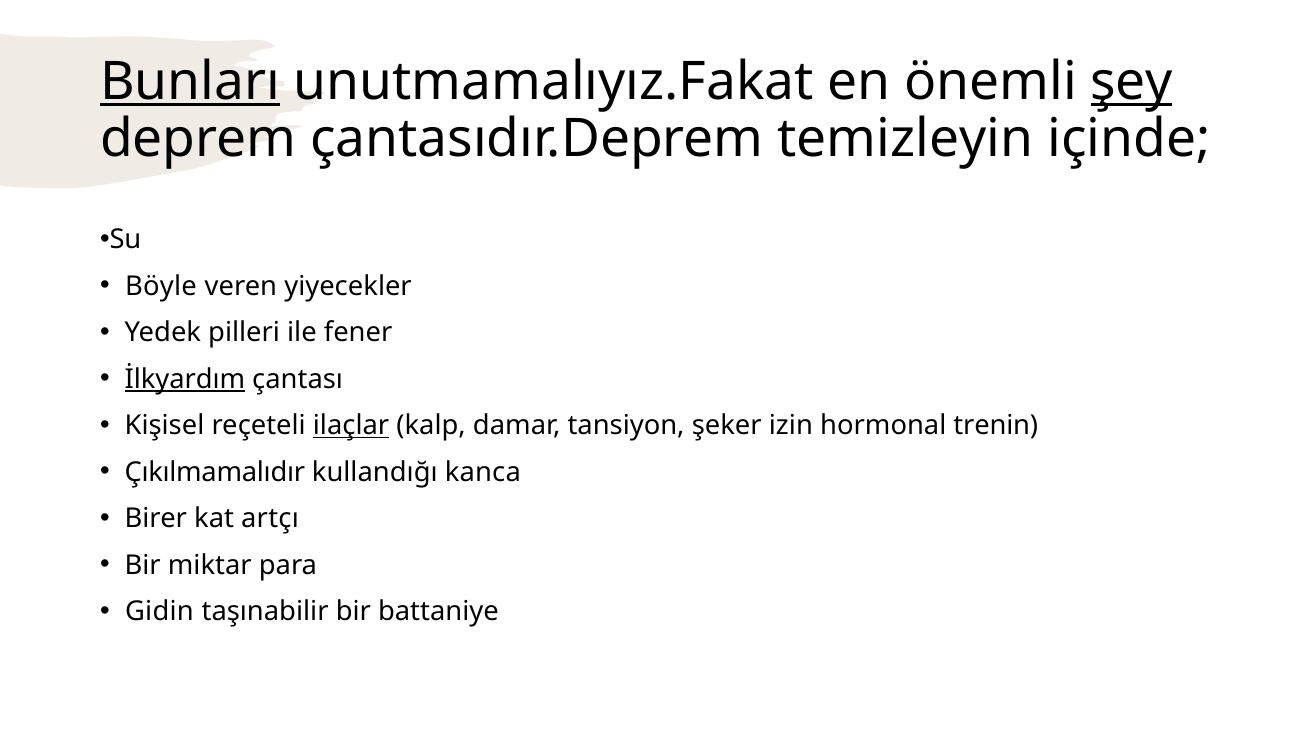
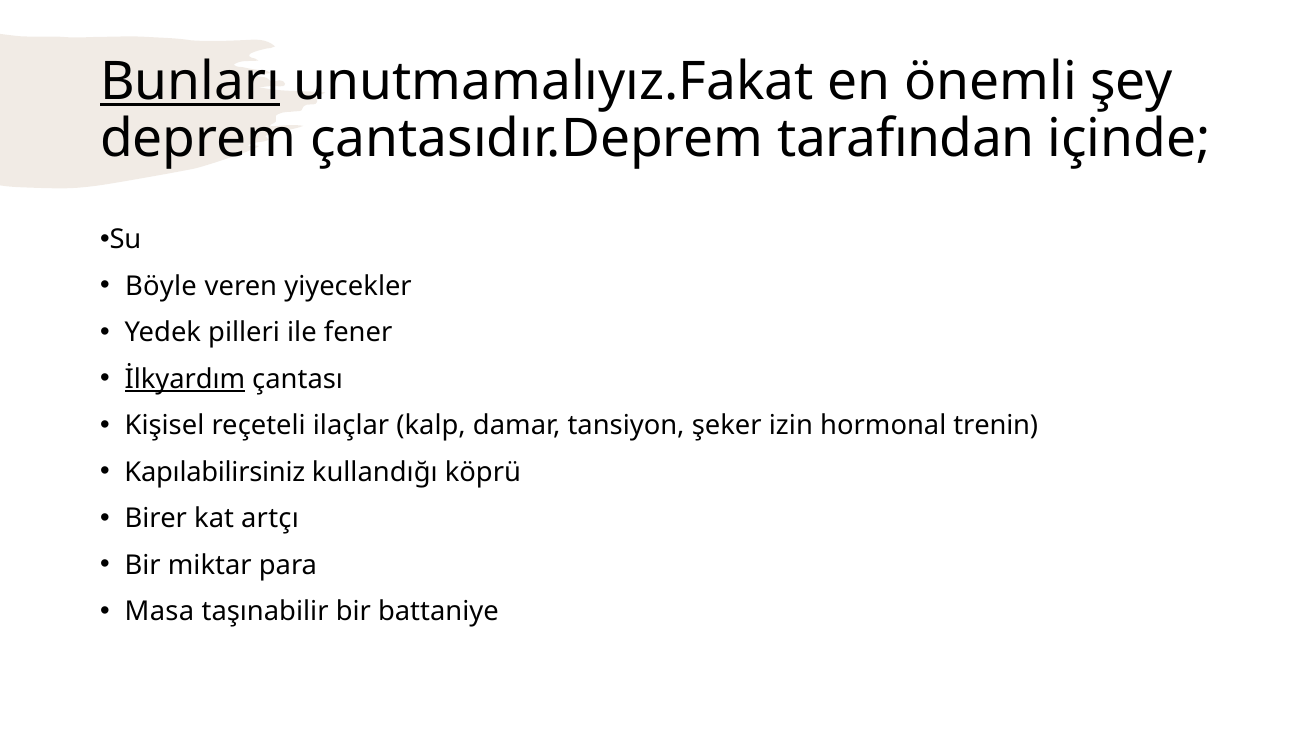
şey underline: present -> none (1132, 81)
temizleyin: temizleyin -> tarafından (906, 139)
ilaçlar underline: present -> none (351, 426)
Çıkılmamalıdır: Çıkılmamalıdır -> Kapılabilirsiniz (215, 472)
kanca: kanca -> köprü (483, 472)
Gidin: Gidin -> Masa (159, 612)
